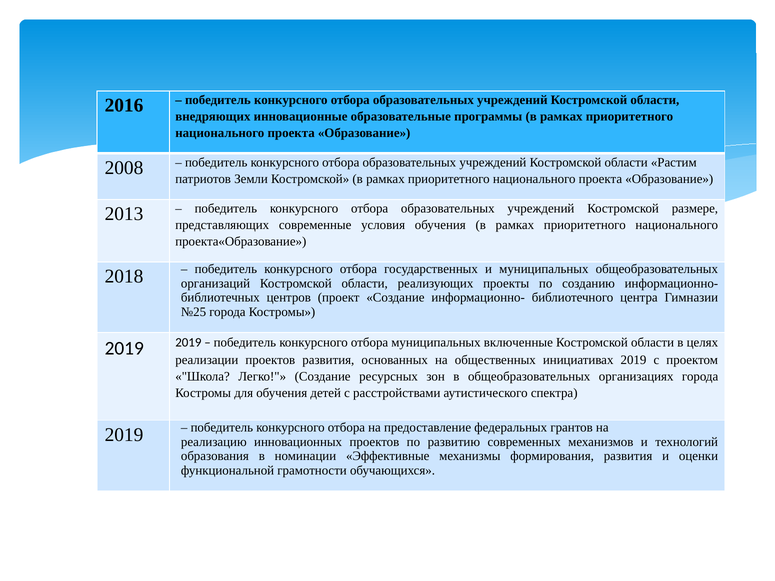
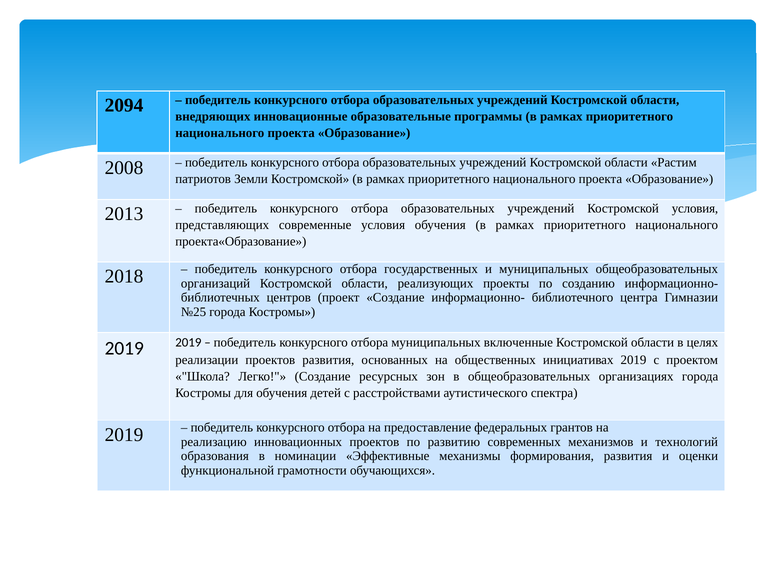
2016: 2016 -> 2094 (124, 106)
Костромской размере: размере -> условия (695, 209)
